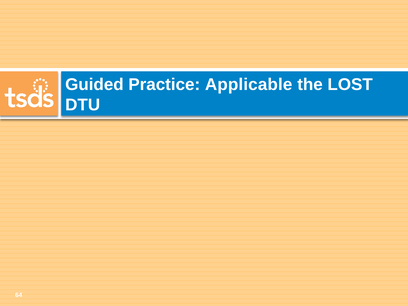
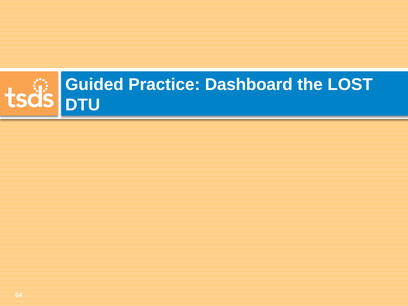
Applicable: Applicable -> Dashboard (249, 84)
